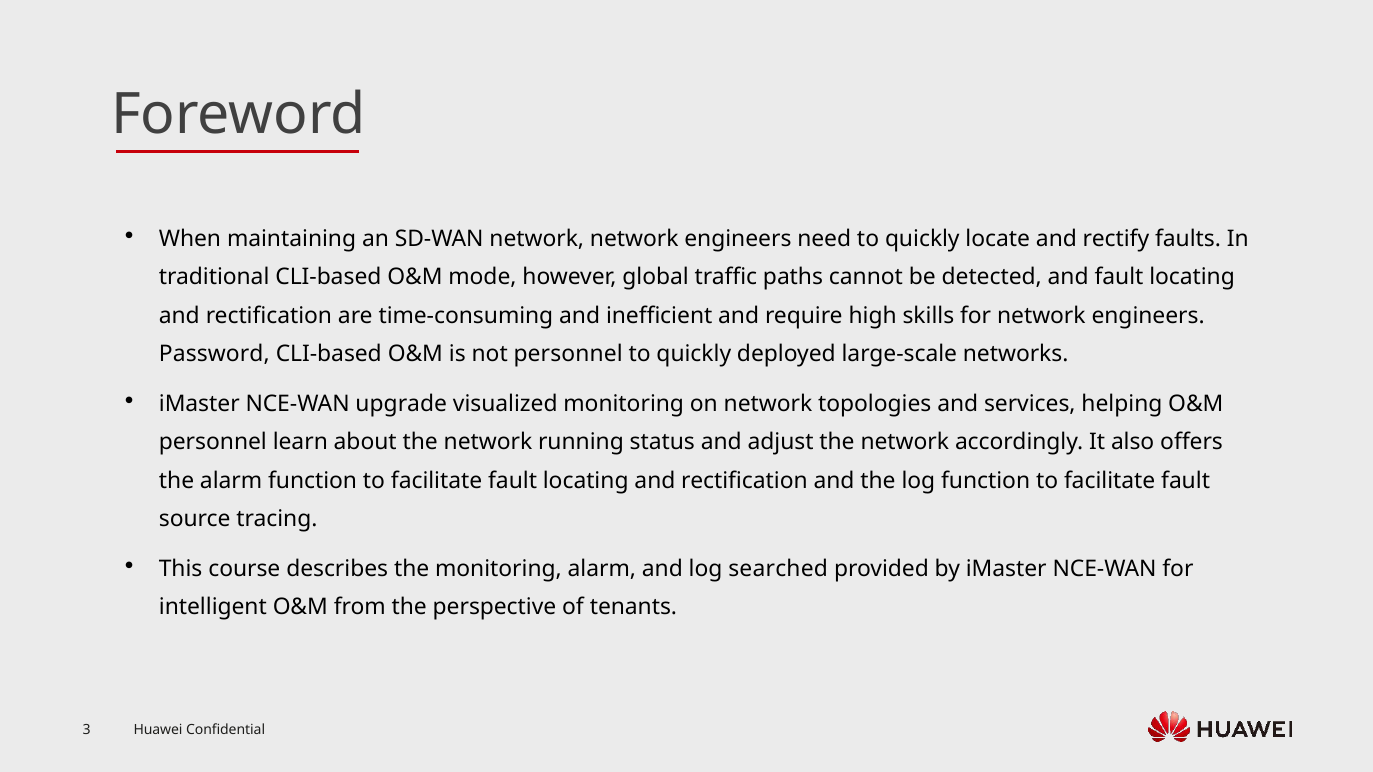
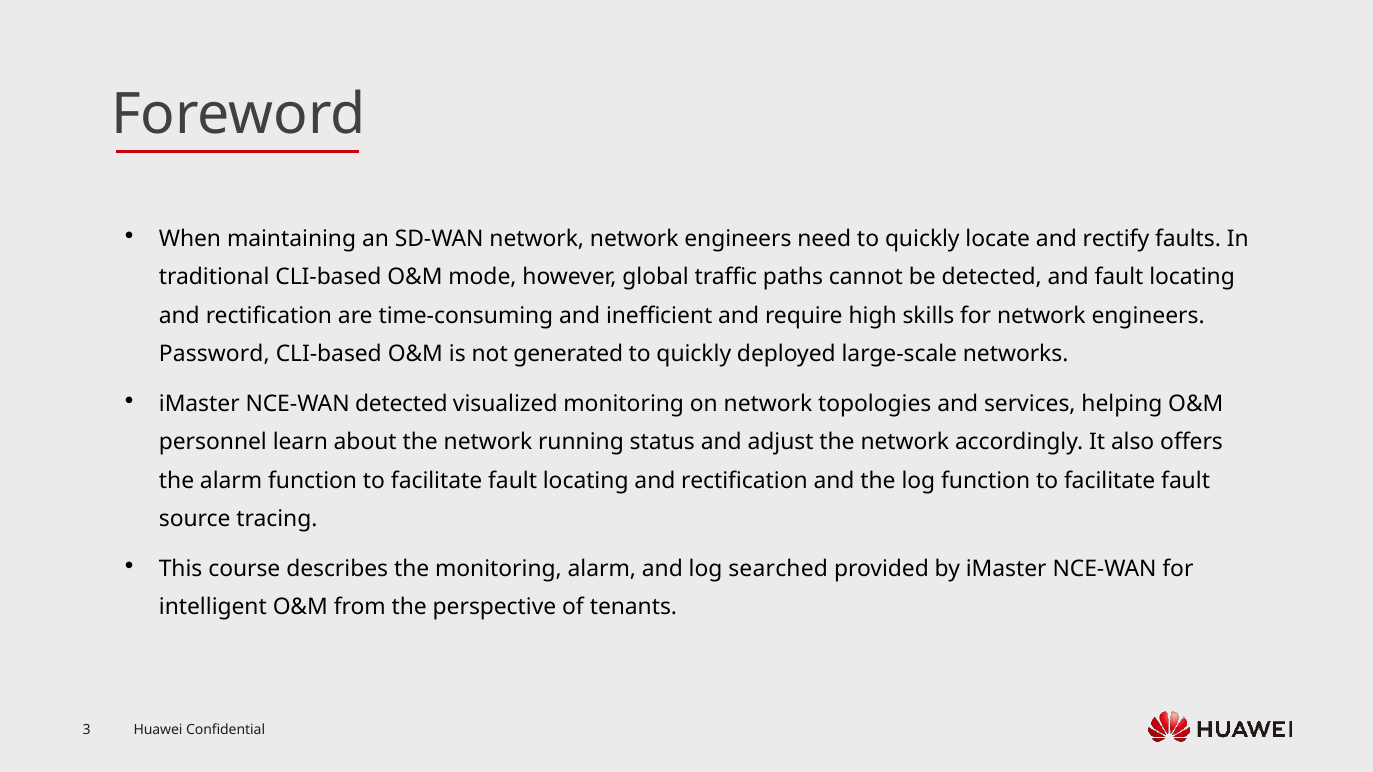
not personnel: personnel -> generated (568, 354)
NCE-WAN upgrade: upgrade -> detected (401, 404)
